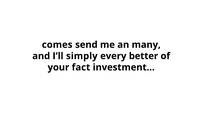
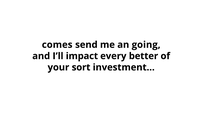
many: many -> going (146, 45)
simply: simply -> impact (82, 56)
fact: fact -> sort (81, 67)
